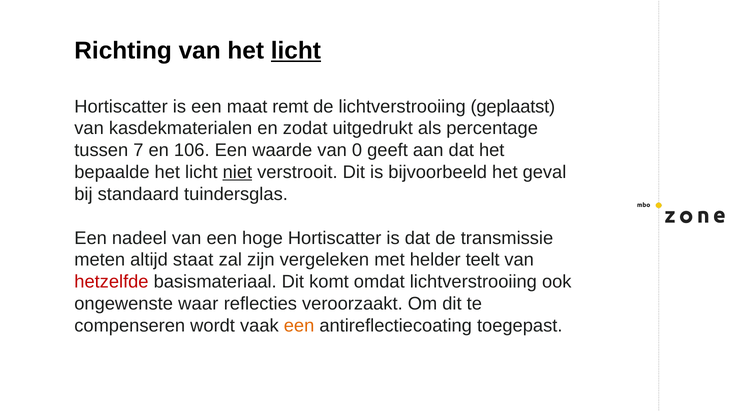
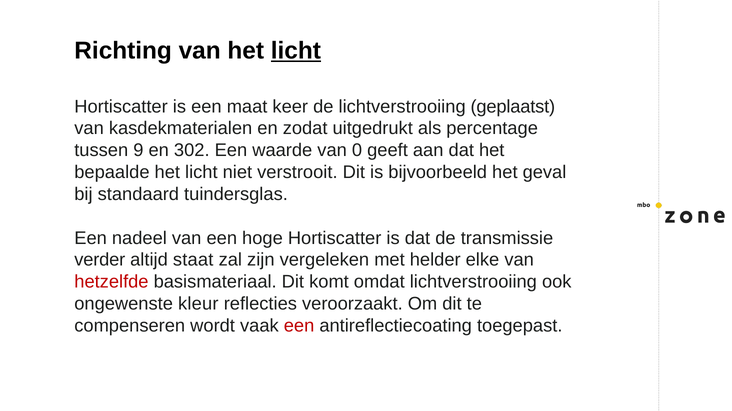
remt: remt -> keer (290, 107)
7: 7 -> 9 (138, 151)
106: 106 -> 302 (192, 151)
niet underline: present -> none (237, 173)
meten: meten -> verder (100, 260)
teelt: teelt -> elke (482, 260)
waar: waar -> kleur (198, 304)
een colour: orange -> red (299, 326)
